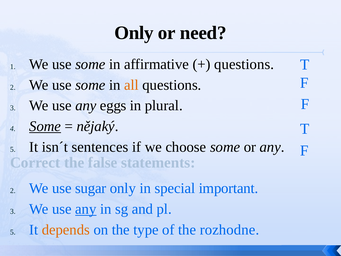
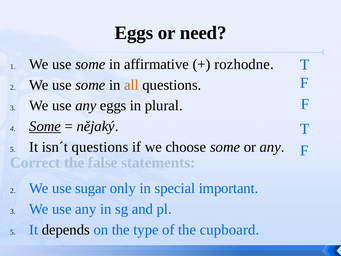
Only: Only -> Eggs (134, 33)
questions: questions -> rozhodne (244, 64)
isn´t sentences: sentences -> questions (100, 147)
any underline: present -> none (86, 209)
depends colour: orange -> black (66, 229)
rozhodne: rozhodne -> cupboard (230, 229)
